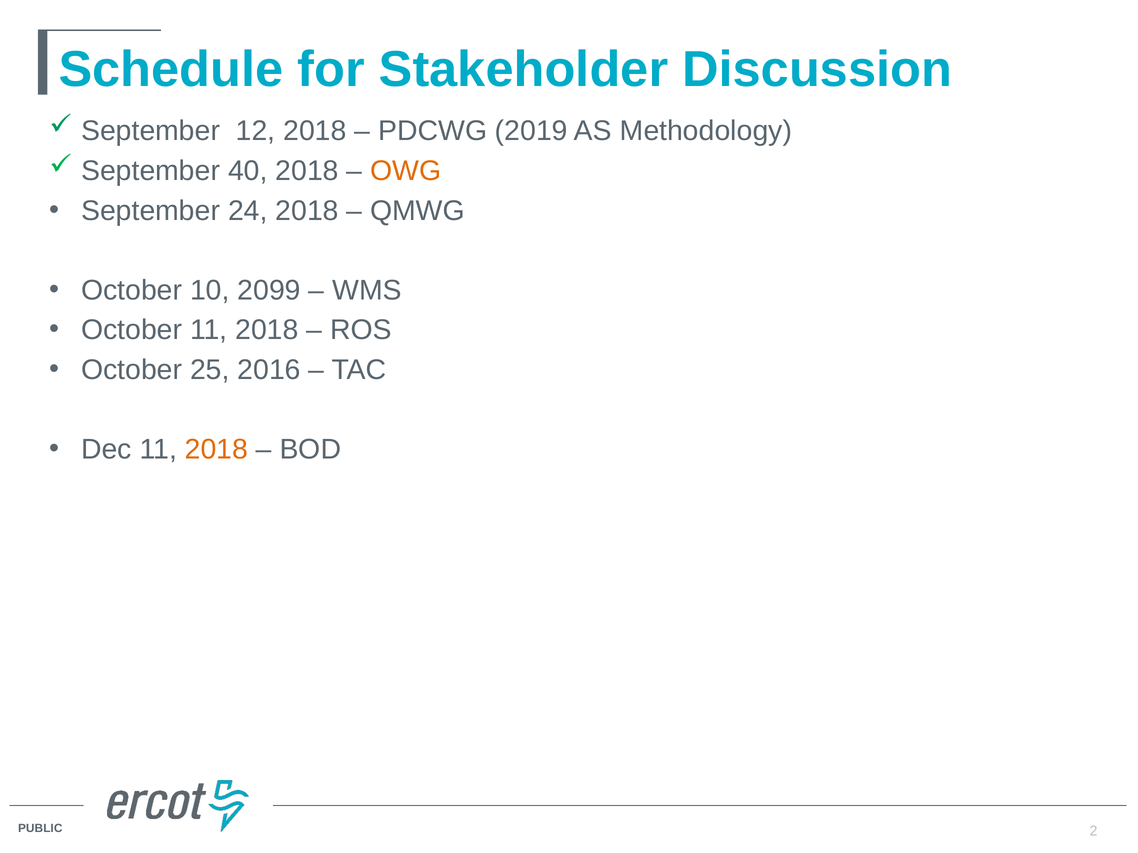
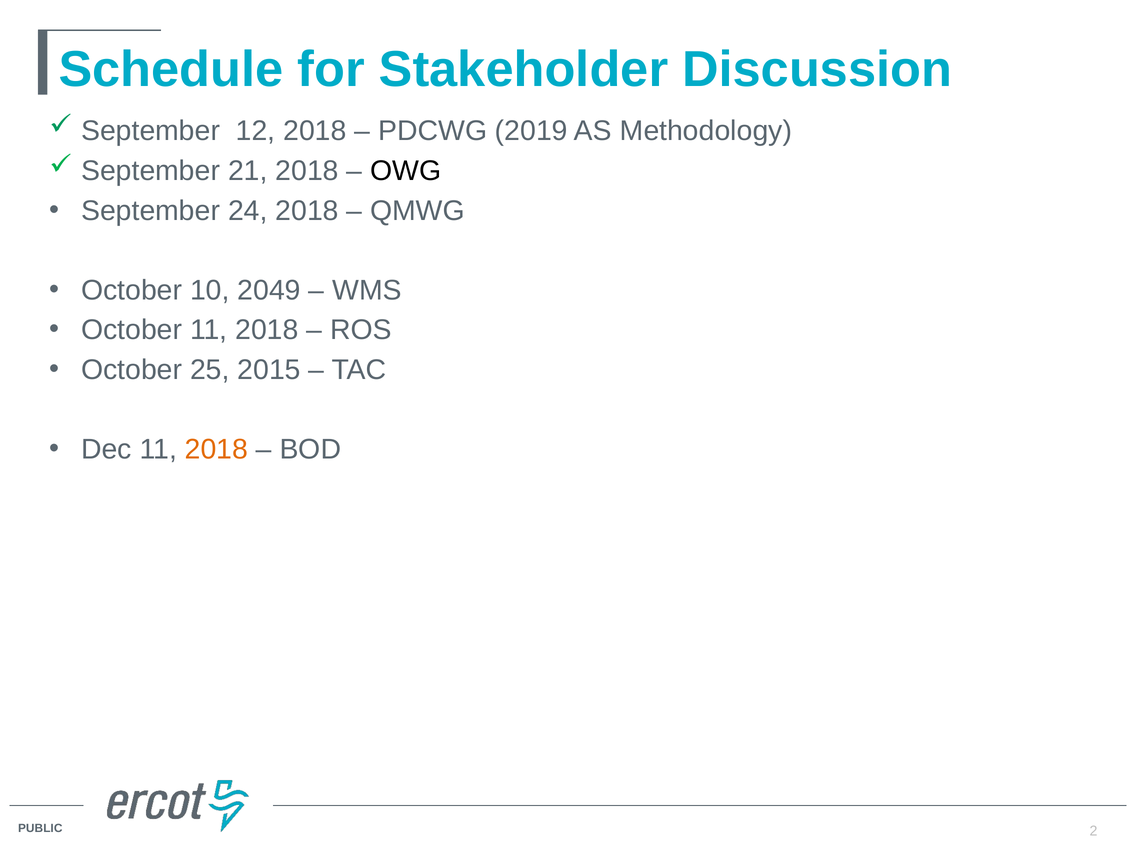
40: 40 -> 21 (248, 171)
OWG colour: orange -> black (406, 171)
2099: 2099 -> 2049 (269, 290)
2016: 2016 -> 2015 (269, 370)
